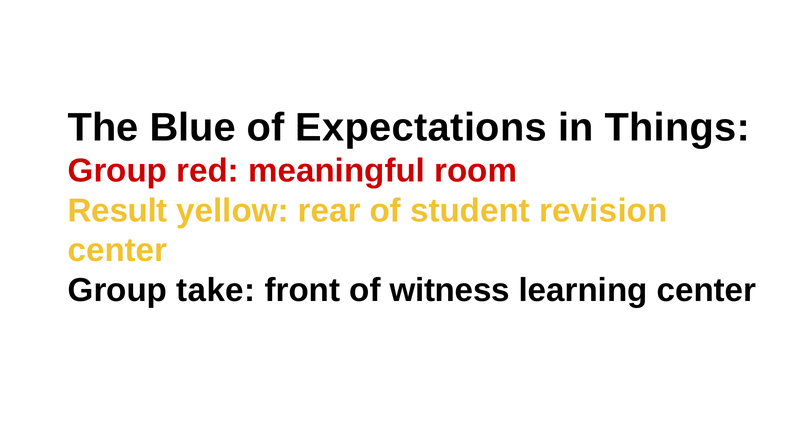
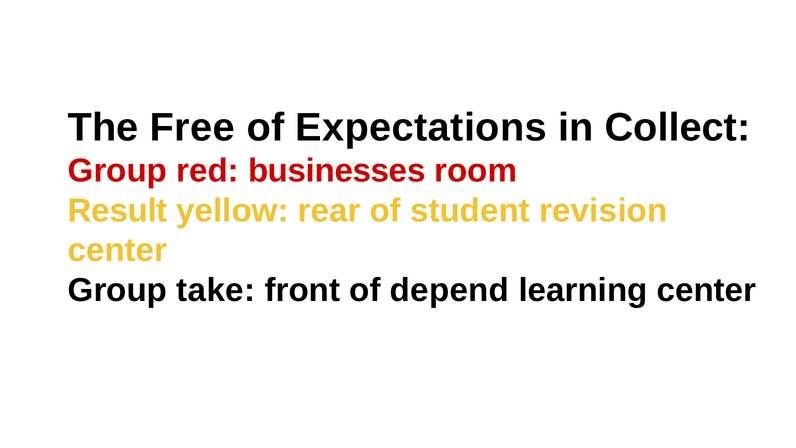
Blue: Blue -> Free (192, 127)
Things: Things -> Collect (677, 127)
meaningful: meaningful -> businesses (337, 171)
witness: witness -> depend (449, 290)
